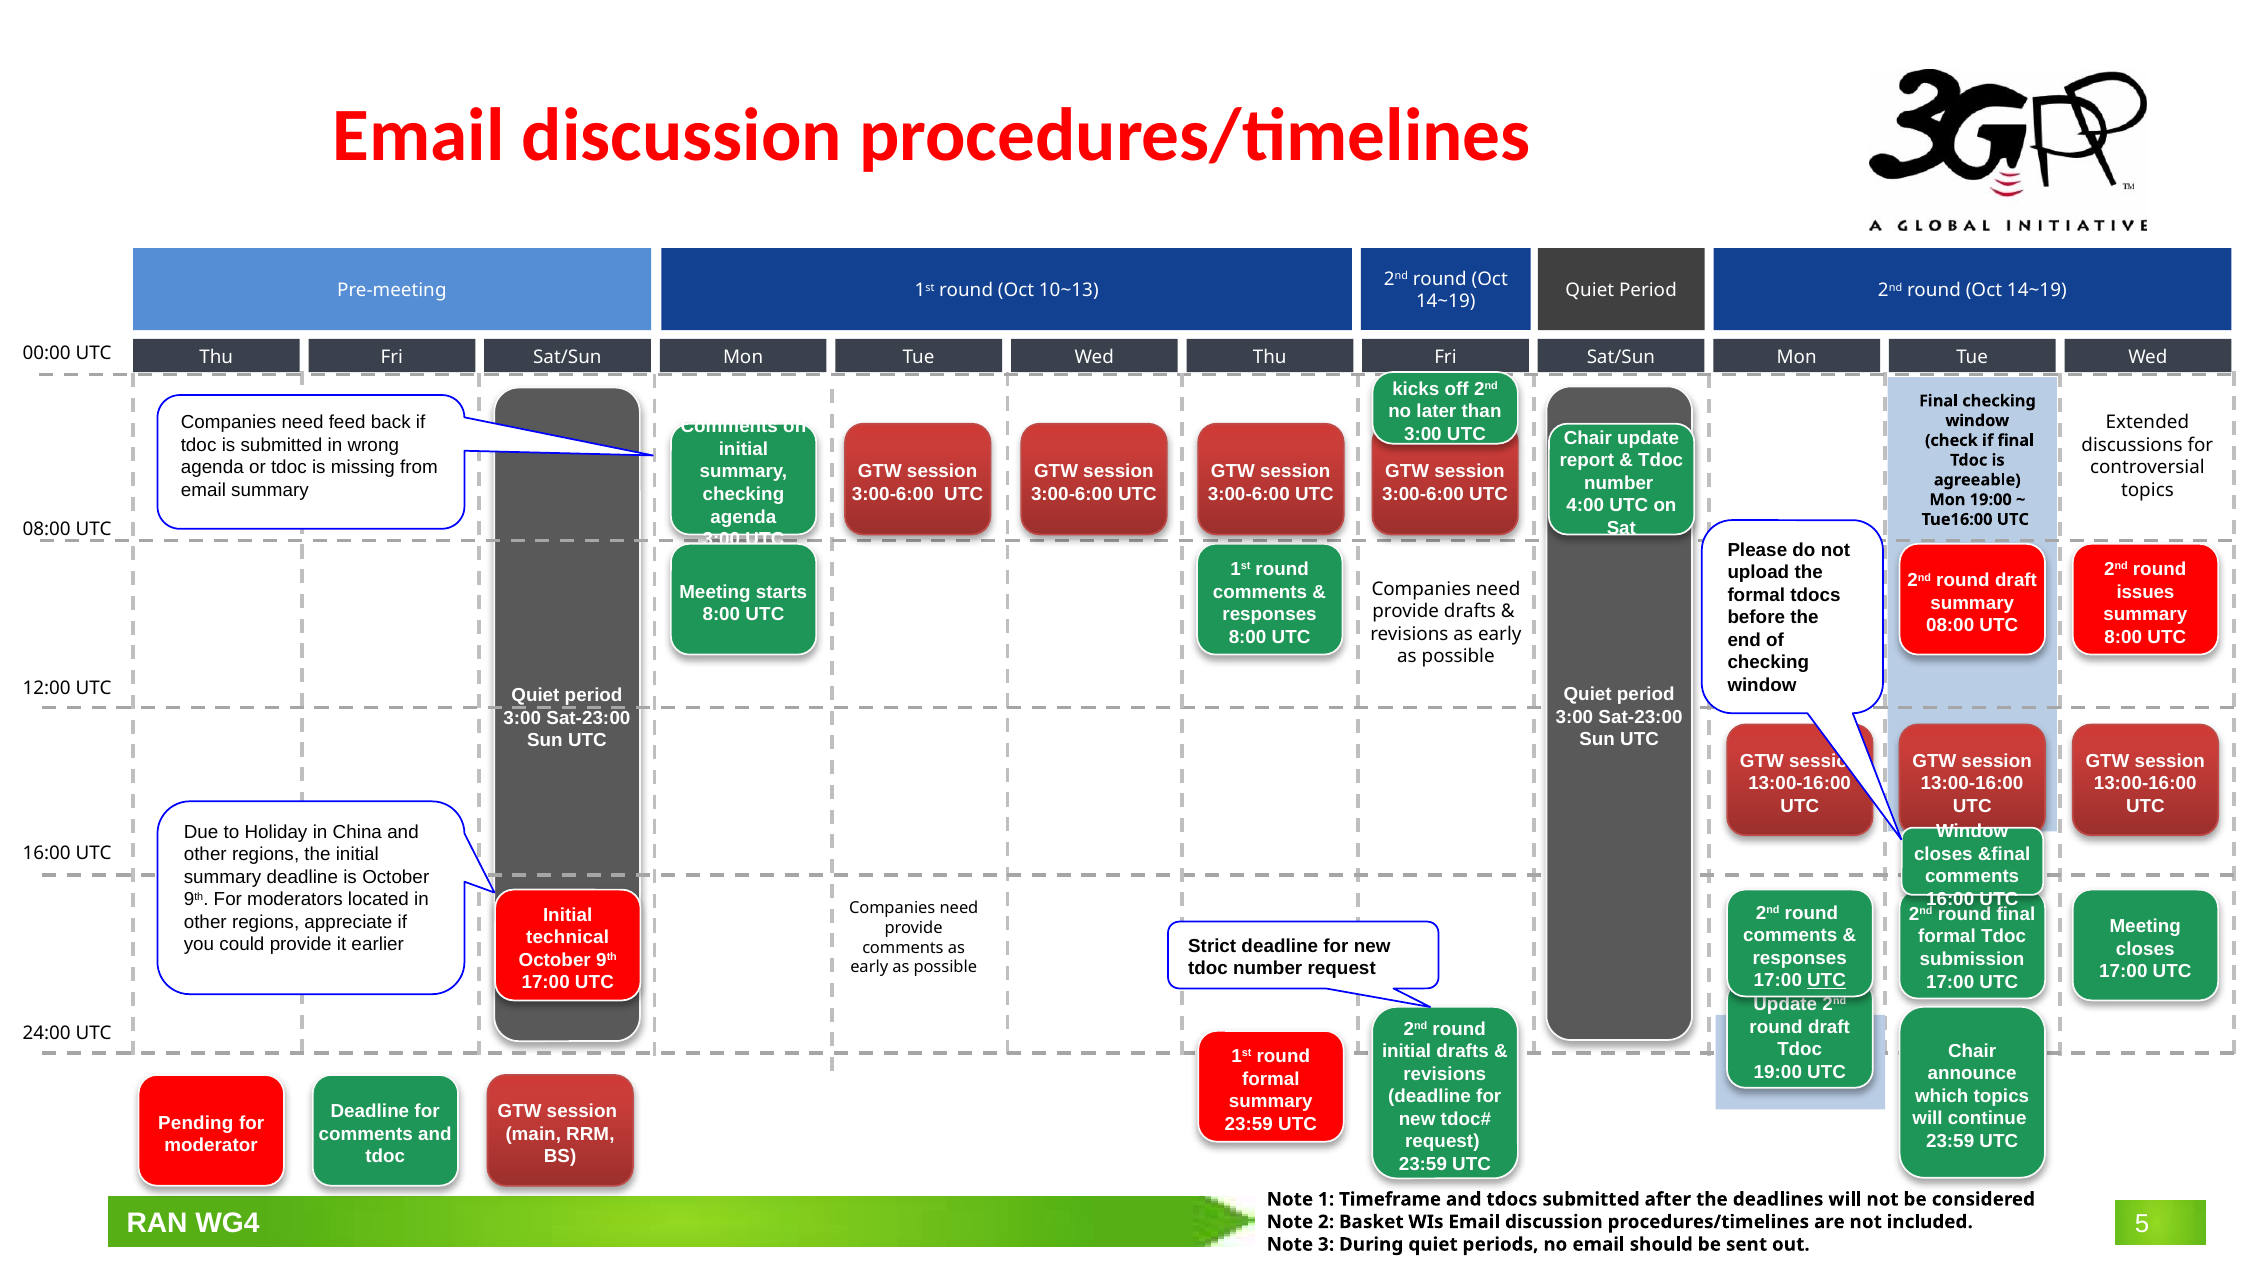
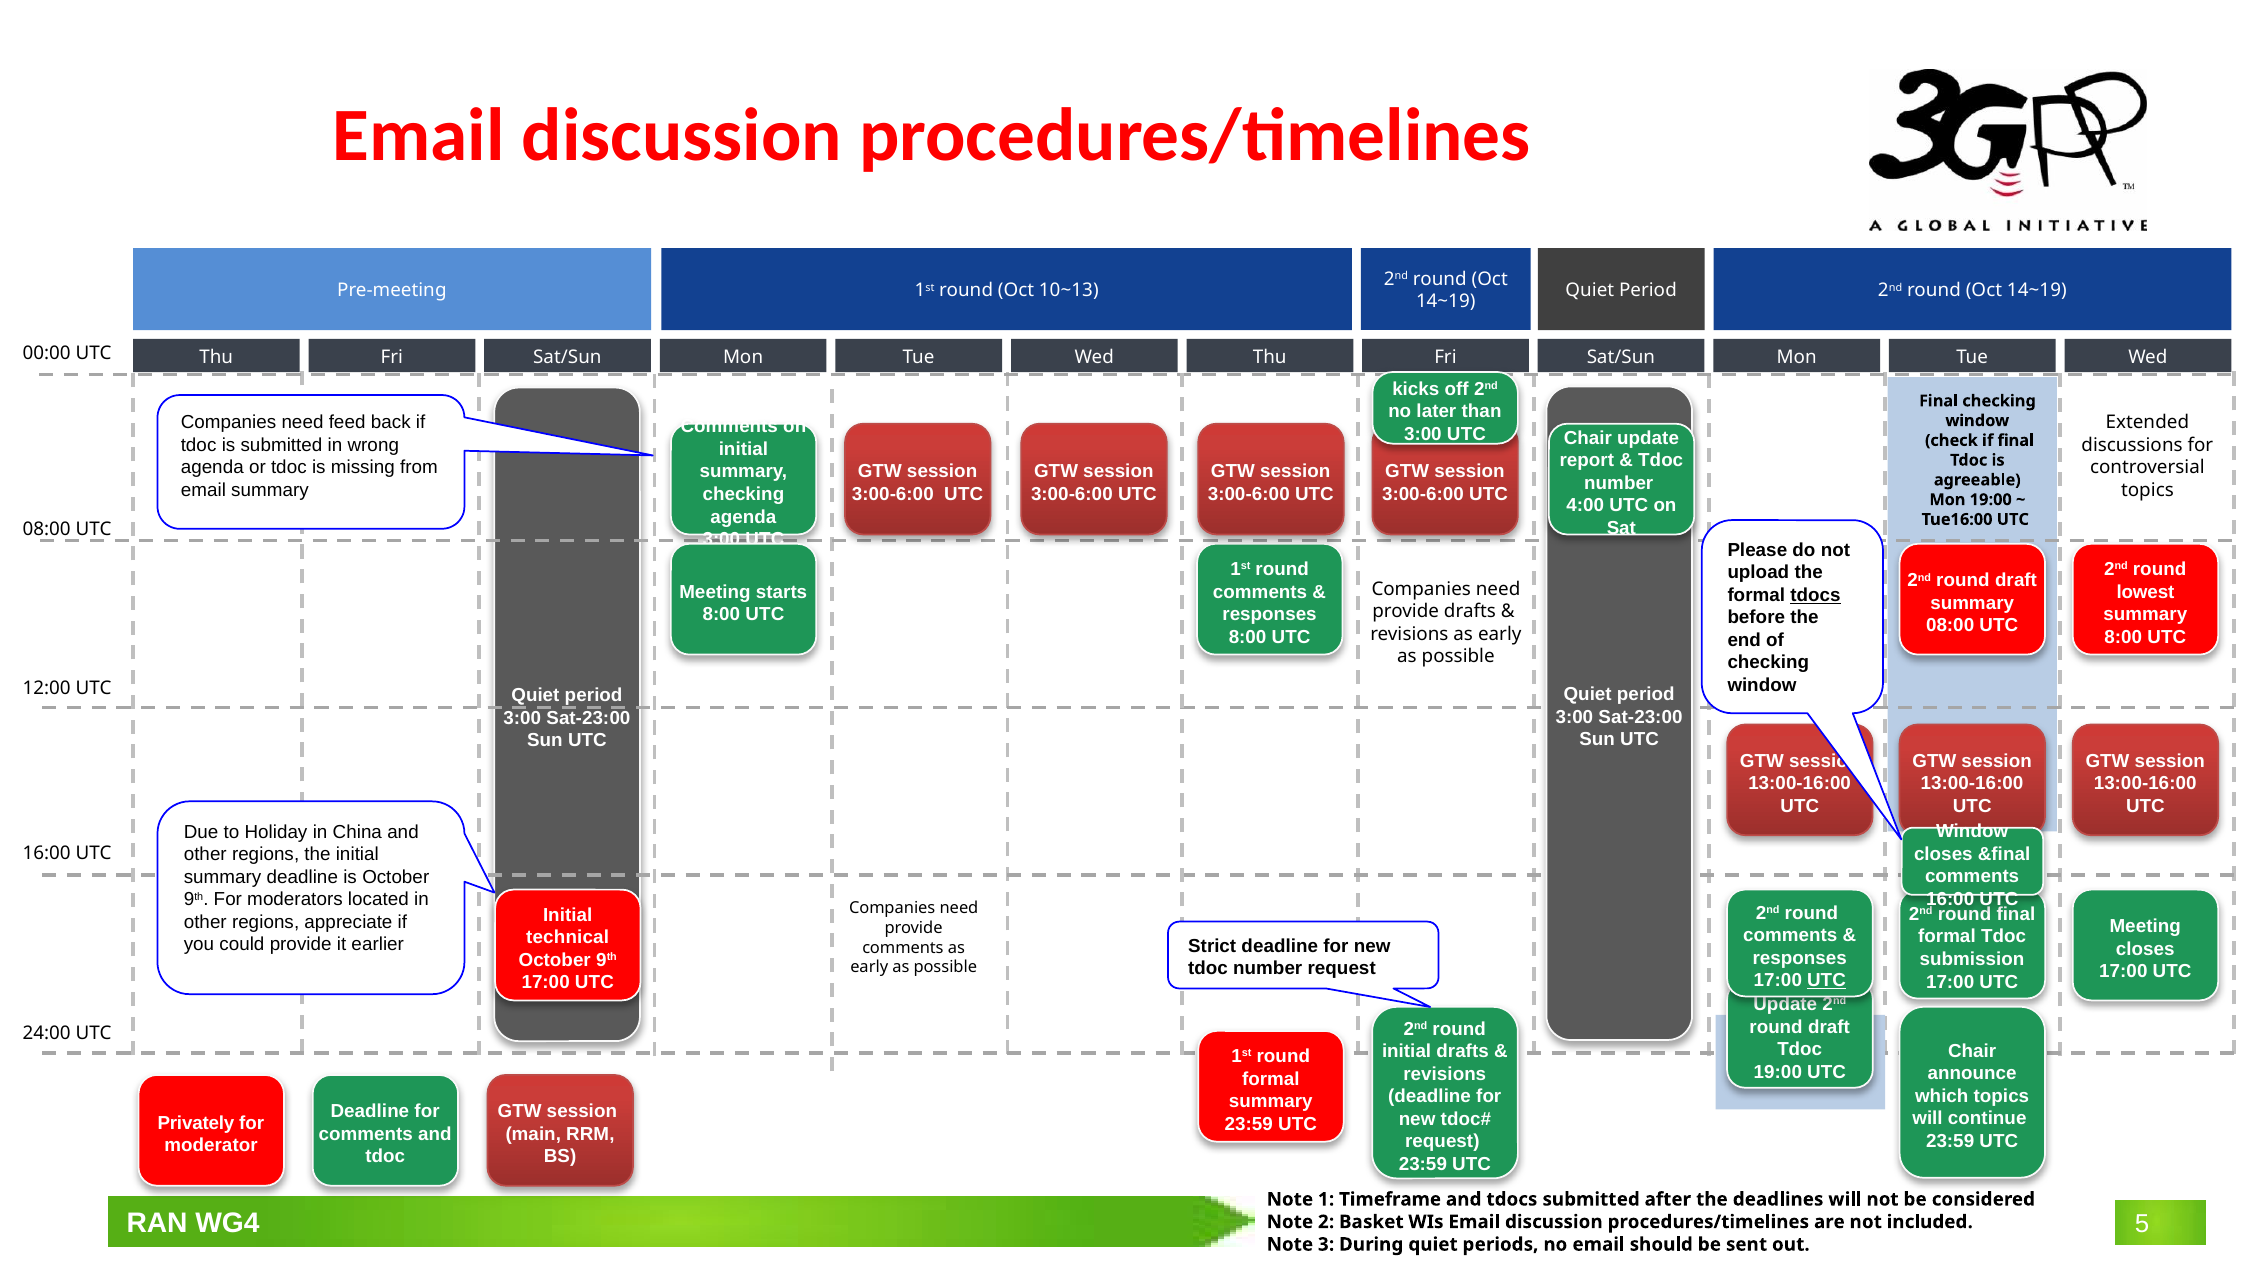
issues: issues -> lowest (2145, 592)
tdocs underline: none -> present (1815, 595)
Pending: Pending -> Privately (196, 1123)
